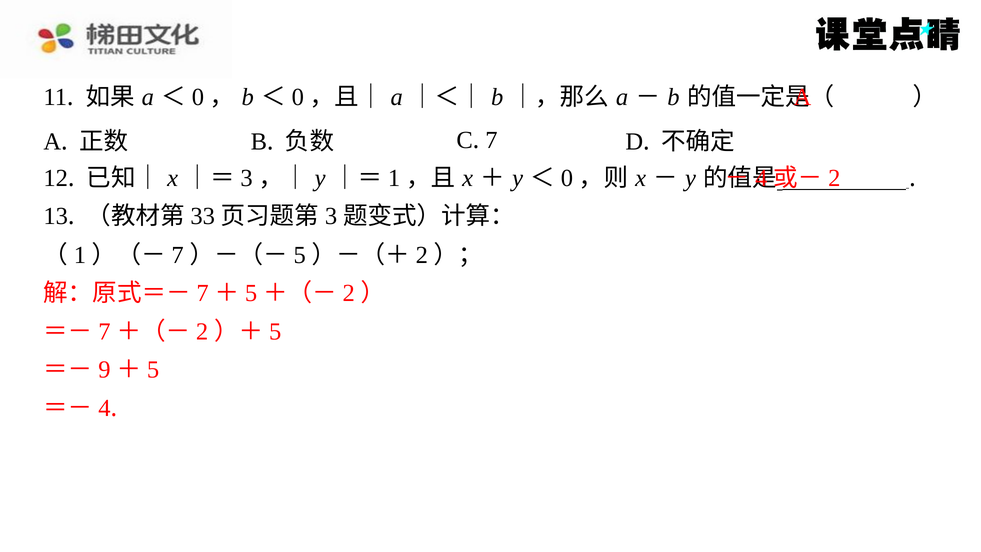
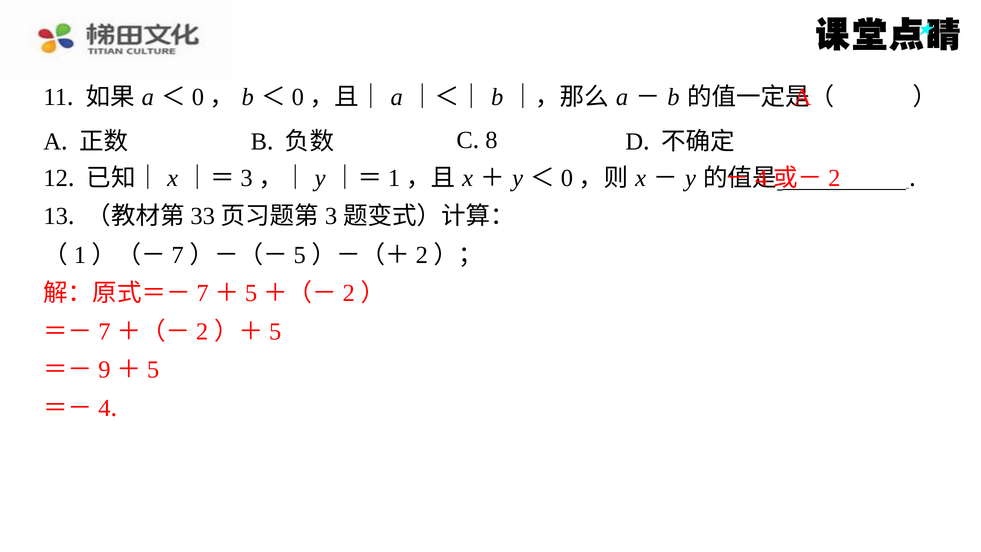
7: 7 -> 8 (491, 140)
